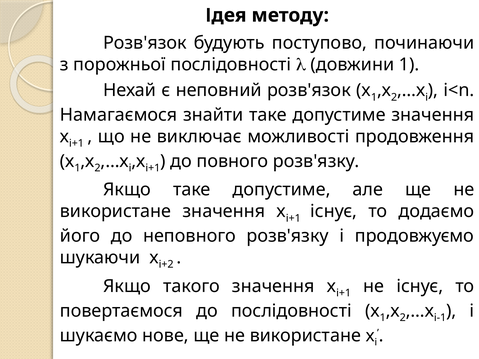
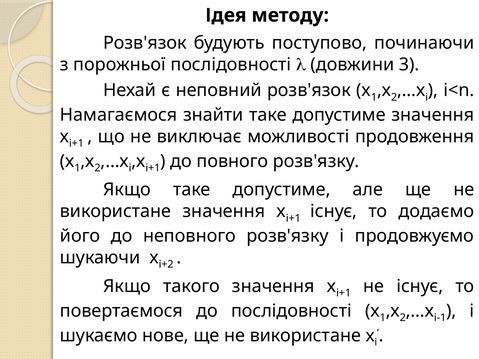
довжини 1: 1 -> 3 (409, 65)
